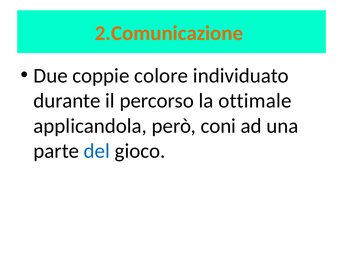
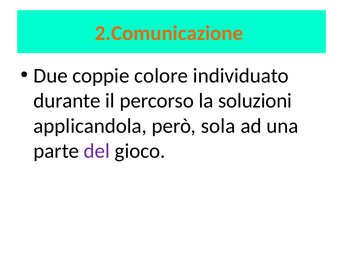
ottimale: ottimale -> soluzioni (255, 101)
coni: coni -> sola (218, 126)
del colour: blue -> purple (97, 151)
